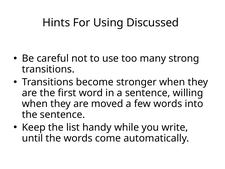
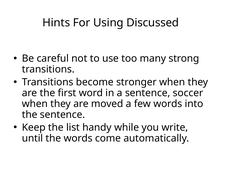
willing: willing -> soccer (188, 93)
